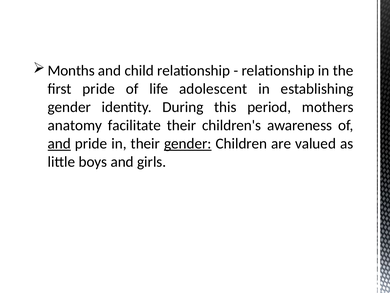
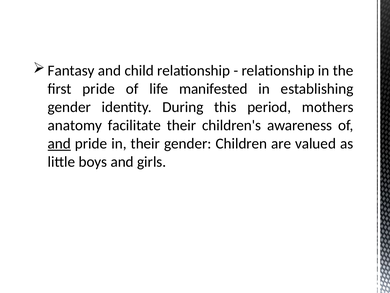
Months: Months -> Fantasy (71, 71)
adolescent: adolescent -> manifested (213, 89)
gender underline: present -> none (188, 143)
